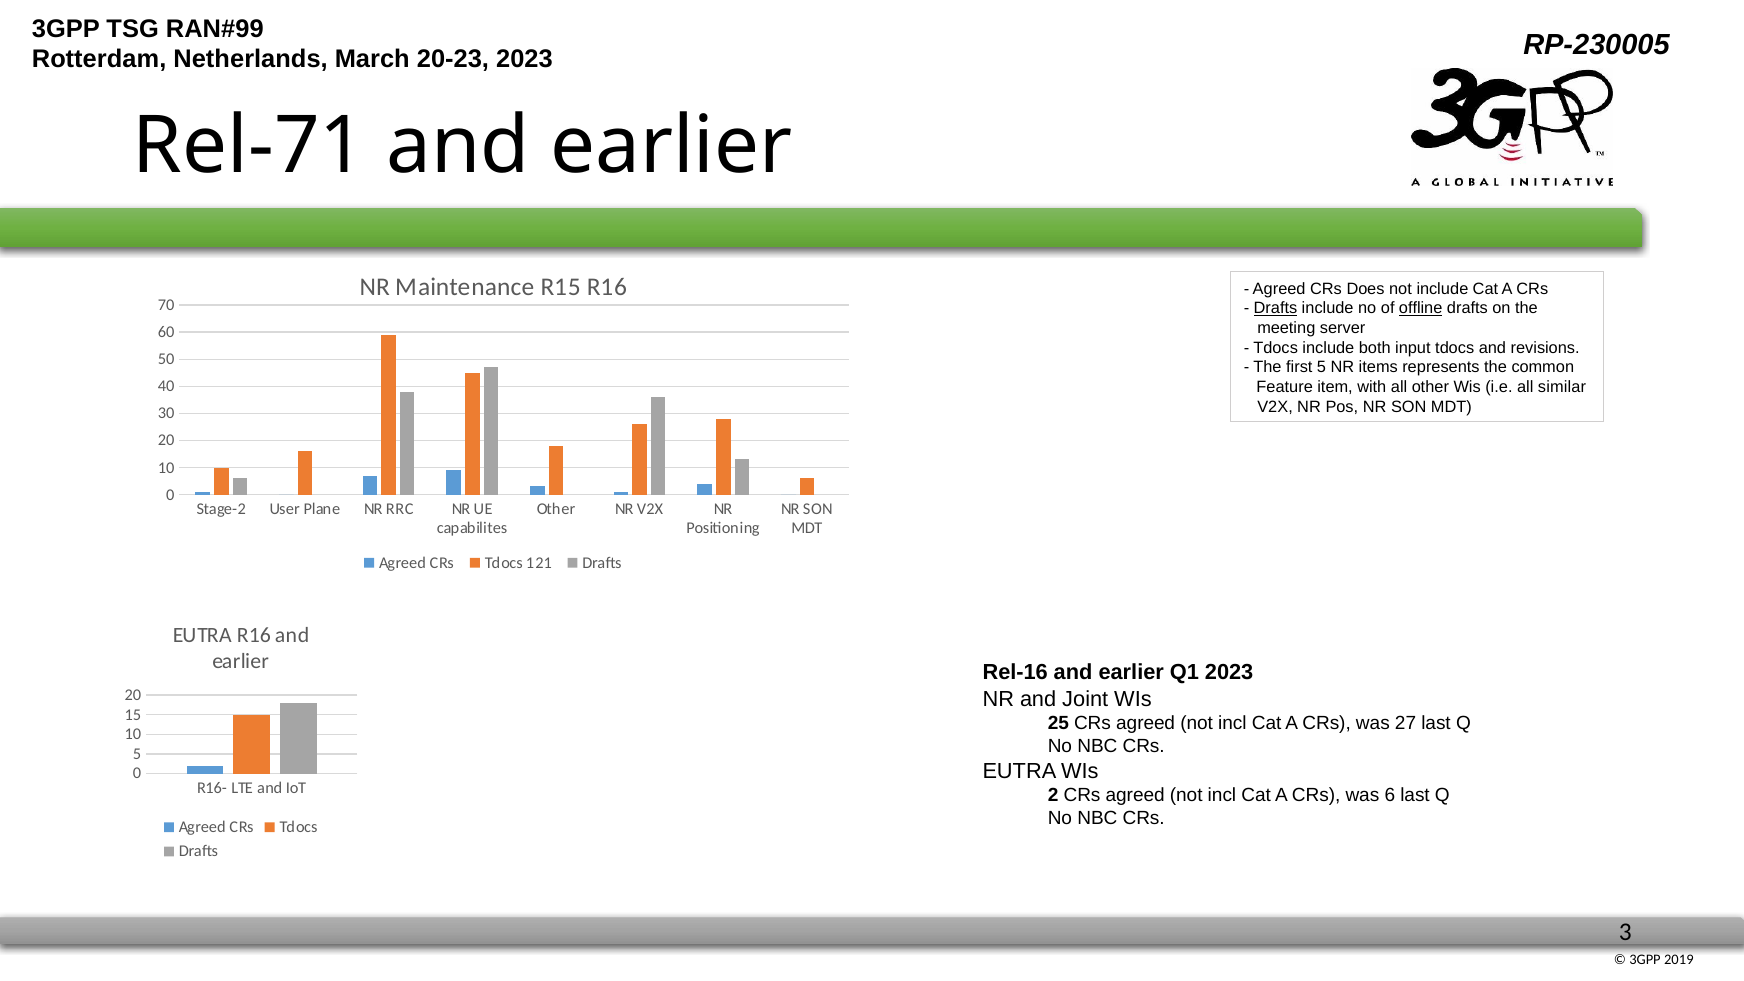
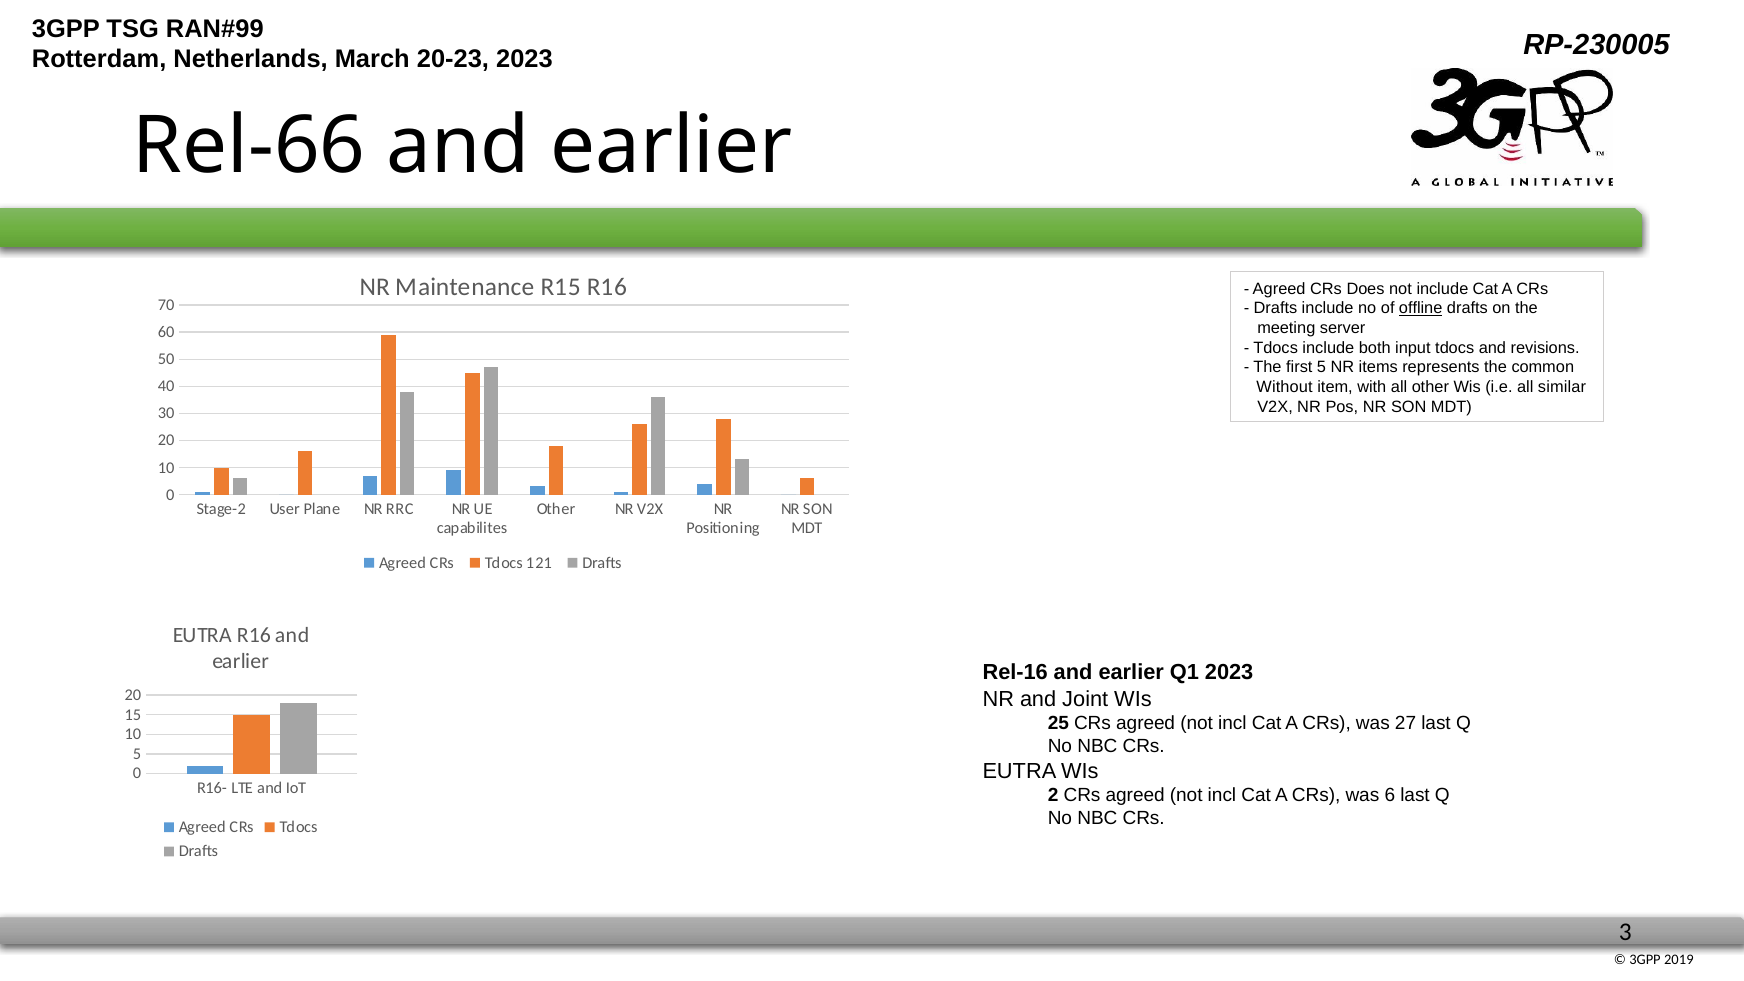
Rel-71: Rel-71 -> Rel-66 (249, 146)
Drafts underline: present -> none (1275, 308)
Feature: Feature -> Without (1285, 387)
